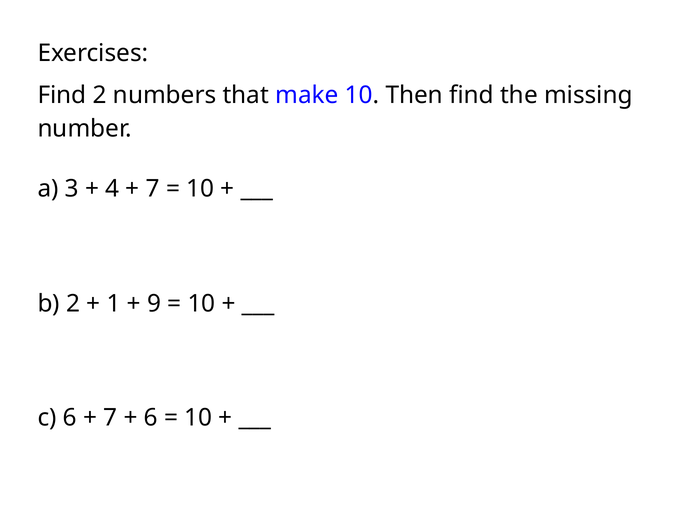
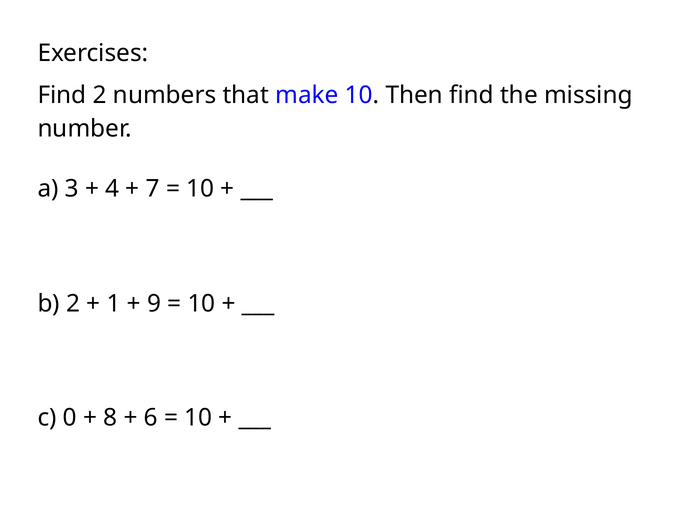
c 6: 6 -> 0 (70, 418)
7: 7 -> 8 (110, 418)
